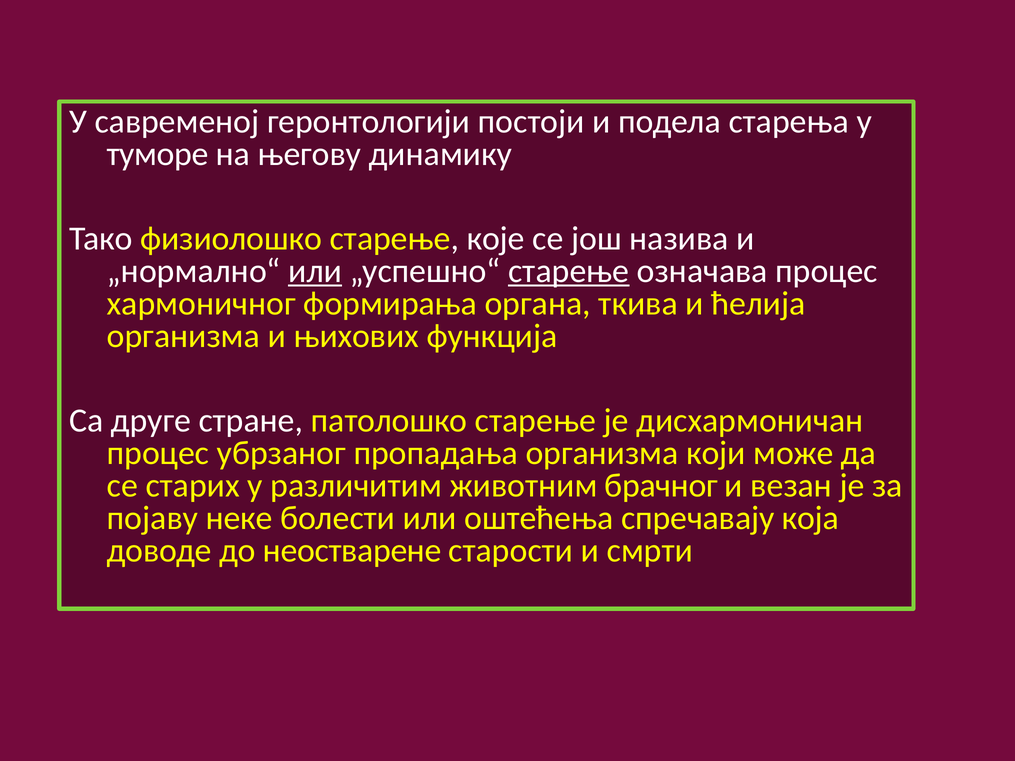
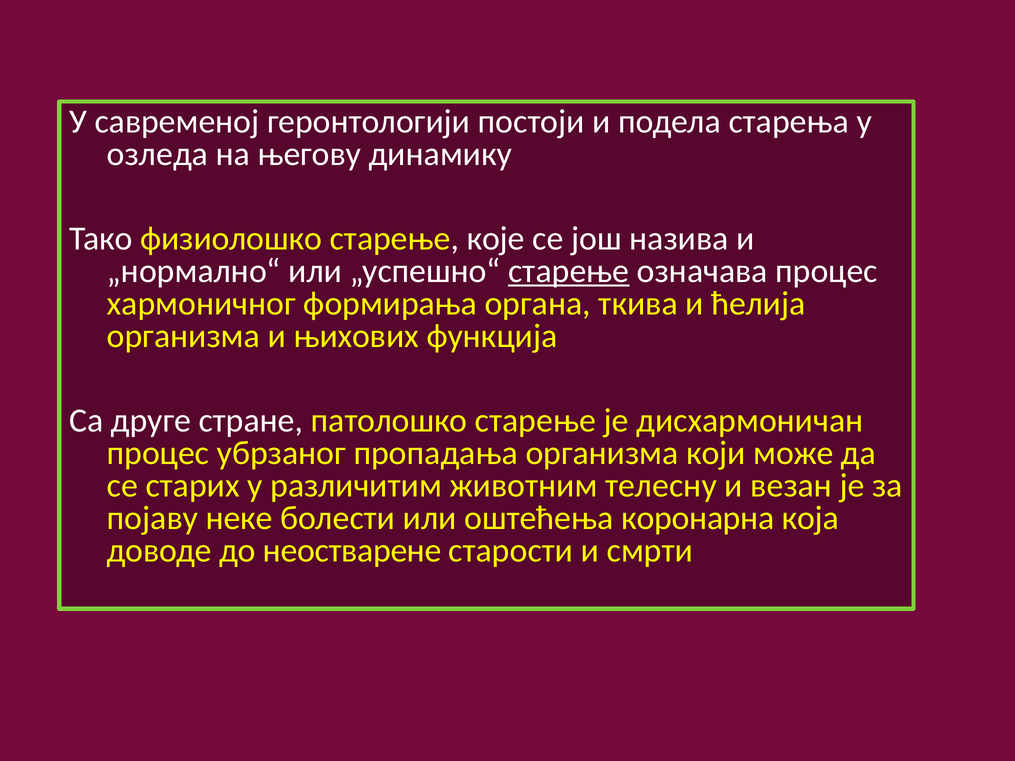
туморе: туморе -> озледа (158, 154)
или underline: present -> none (315, 271)
брачног: брачног -> телесну (661, 486)
спречавају: спречавају -> коронарна (698, 518)
